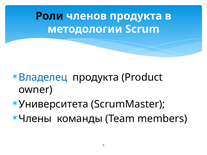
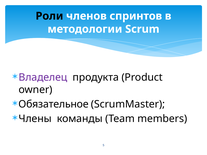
членов продукта: продукта -> спринтов (136, 16)
Владелец colour: blue -> purple (43, 77)
Университета: Университета -> Обязательное (54, 104)
